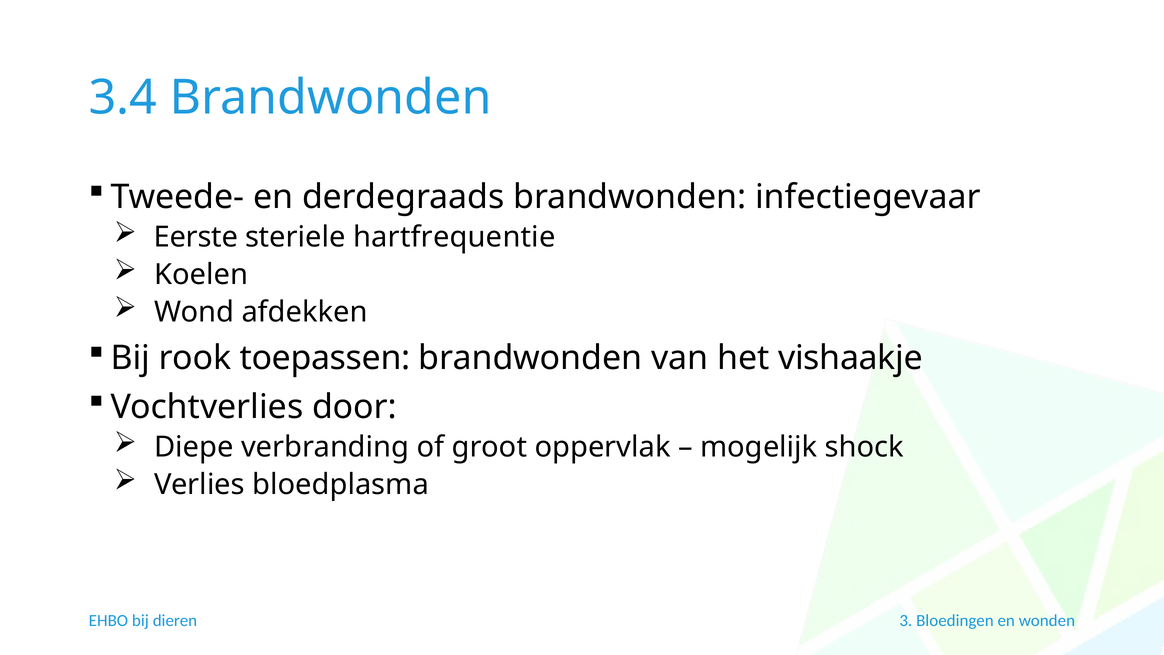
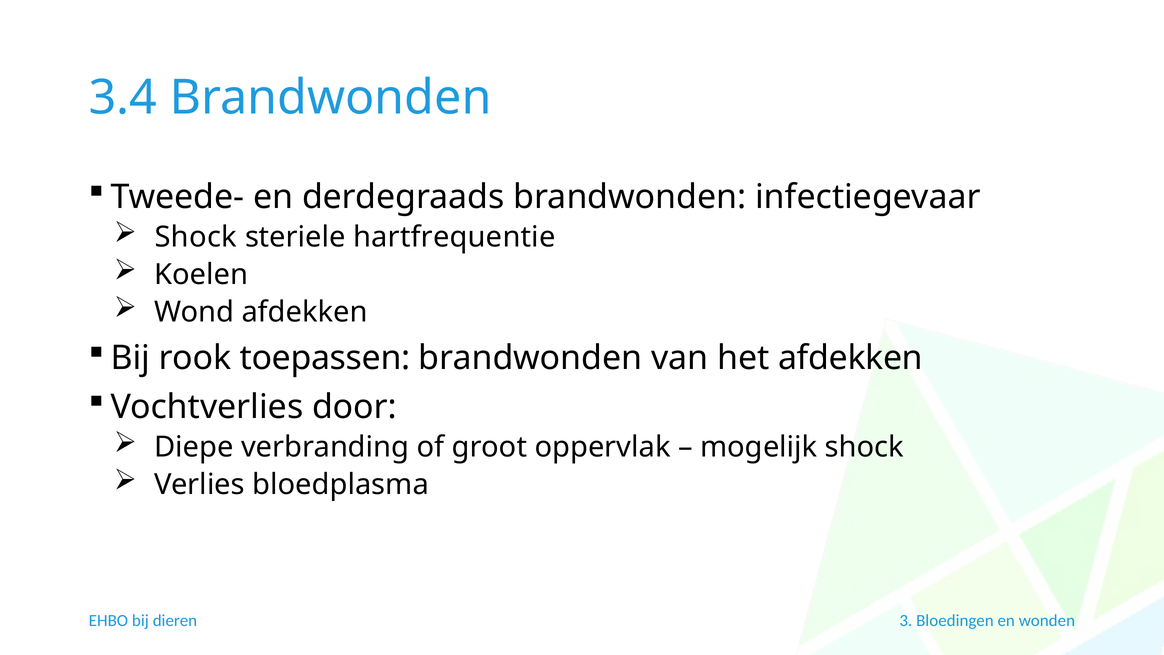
Eerste: Eerste -> Shock (196, 237)
het vishaakje: vishaakje -> afdekken (851, 358)
